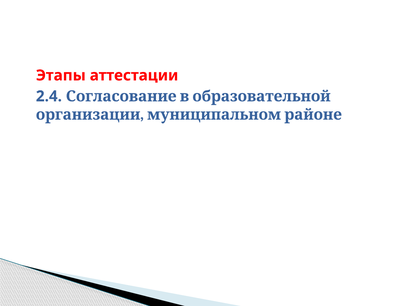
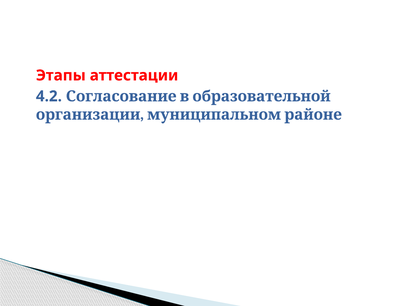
2.4: 2.4 -> 4.2 (49, 96)
